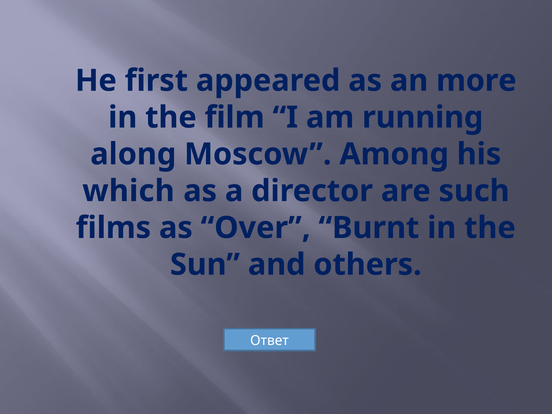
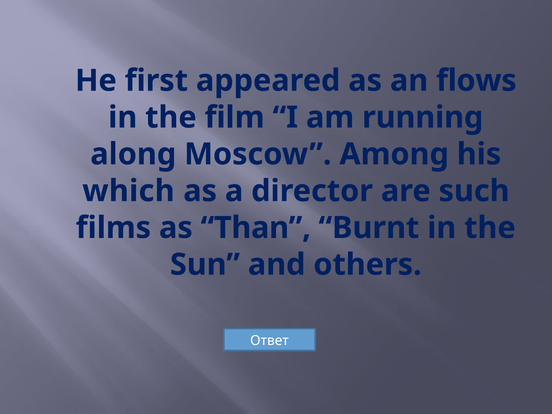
more: more -> flows (476, 81)
Over: Over -> Than (256, 228)
